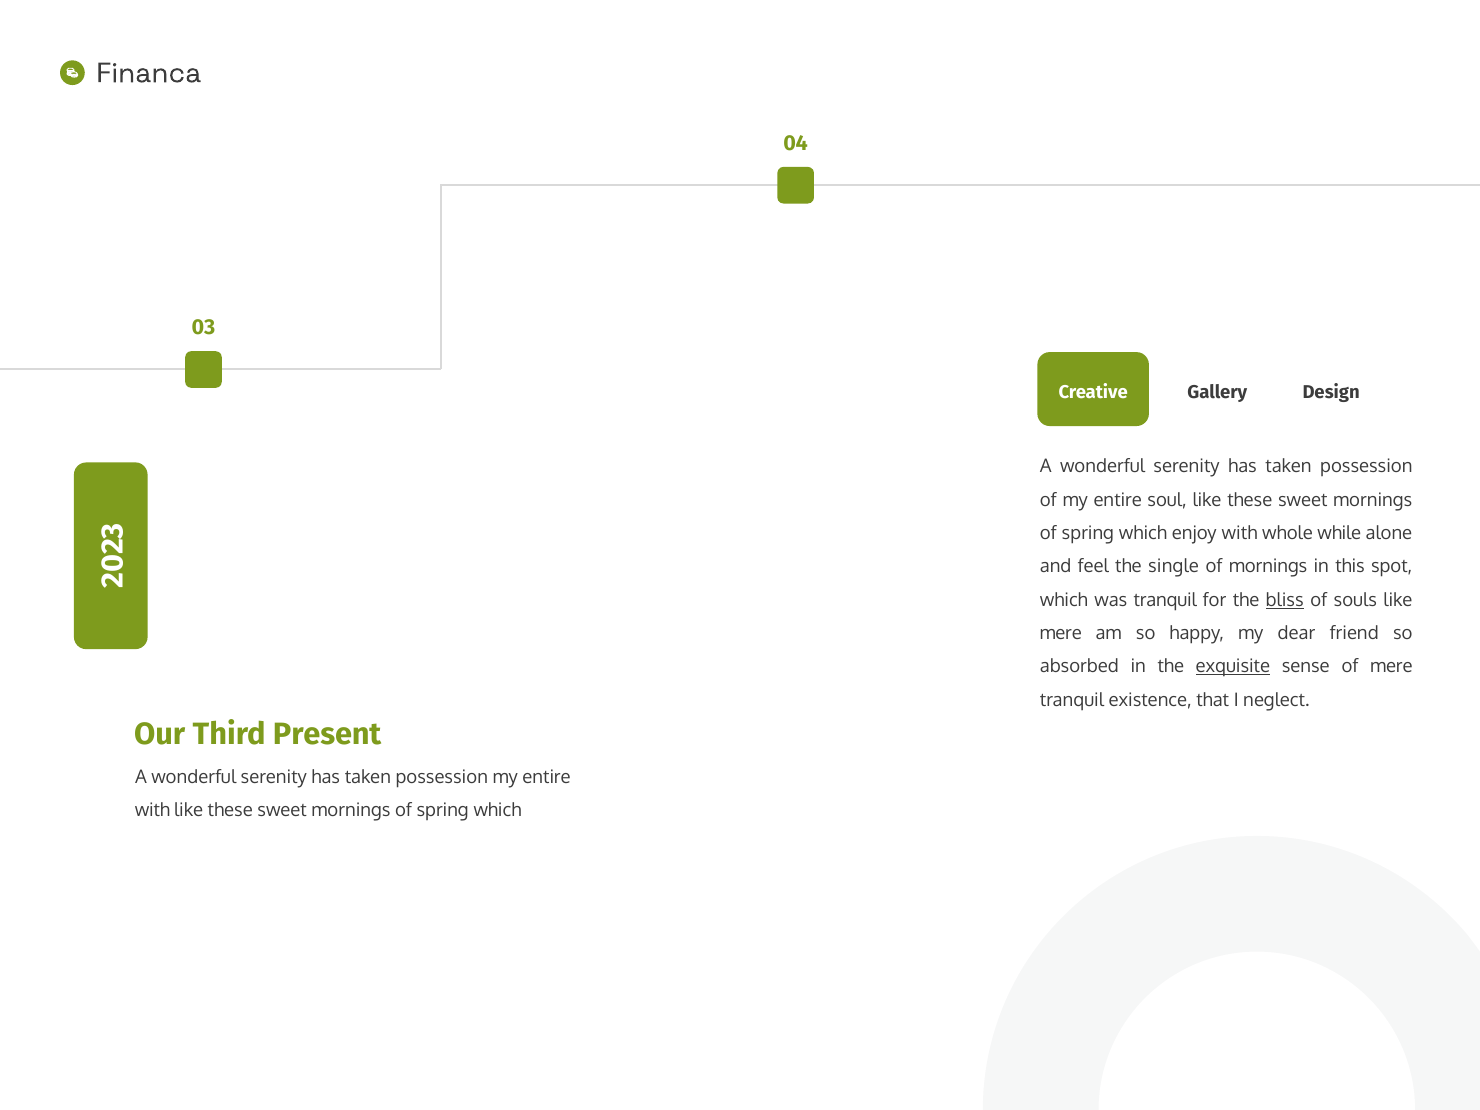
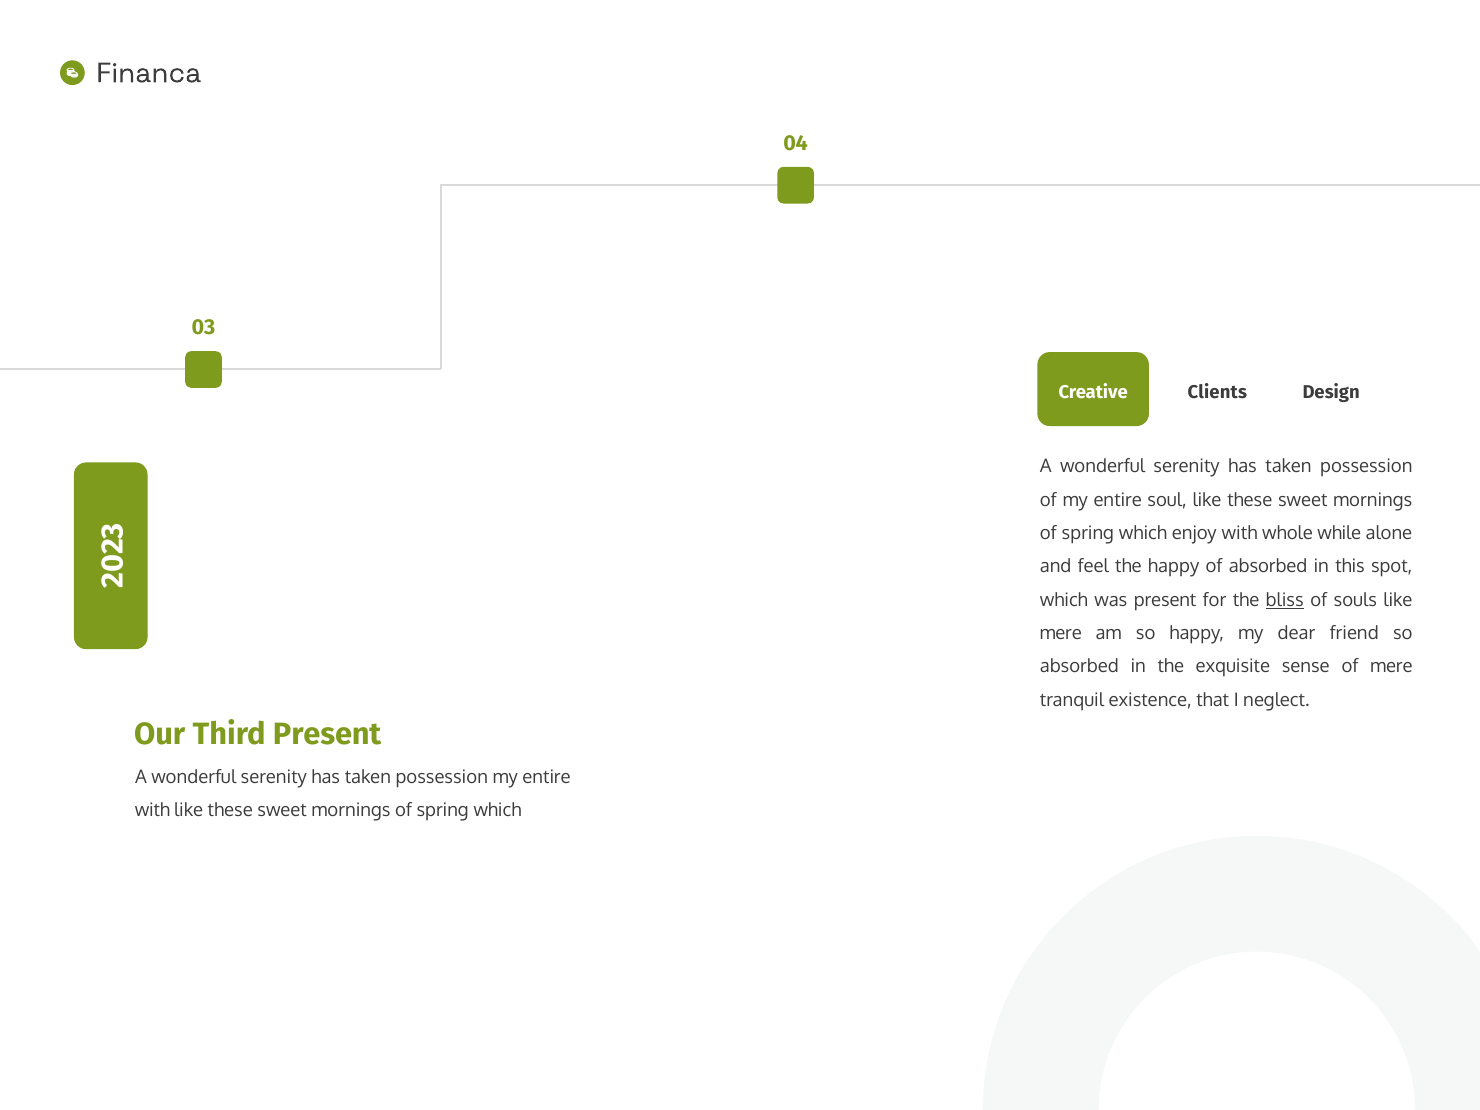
Gallery: Gallery -> Clients (1217, 392)
the single: single -> happy (1174, 567)
of mornings: mornings -> absorbed (1268, 567)
was tranquil: tranquil -> present (1165, 600)
exquisite underline: present -> none (1233, 667)
